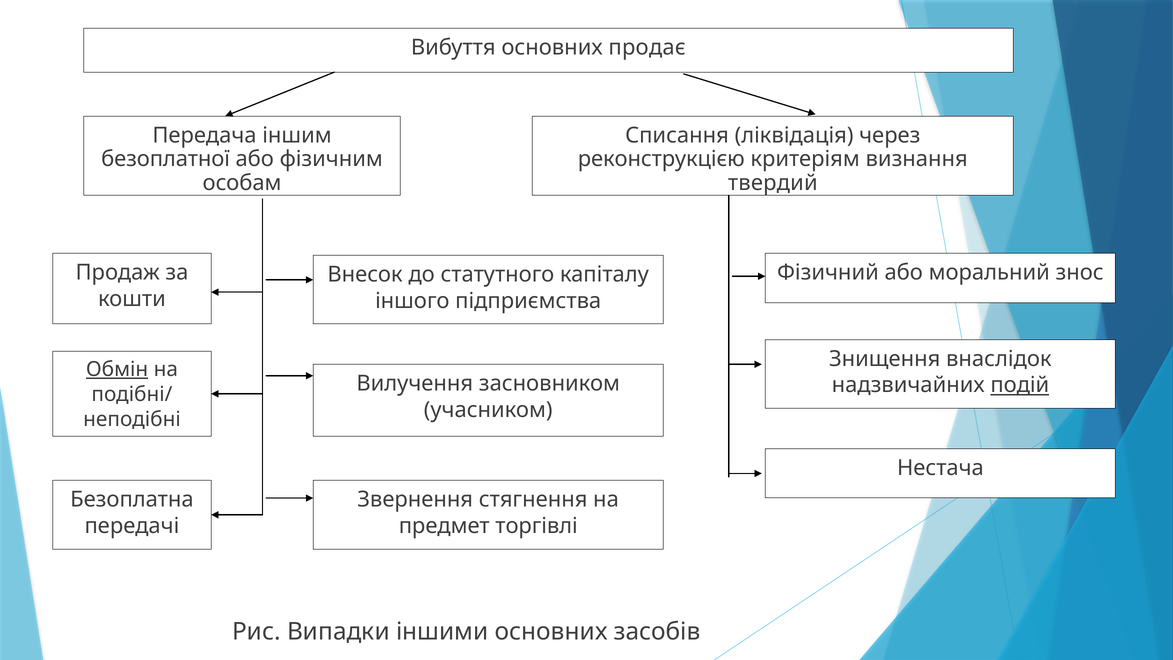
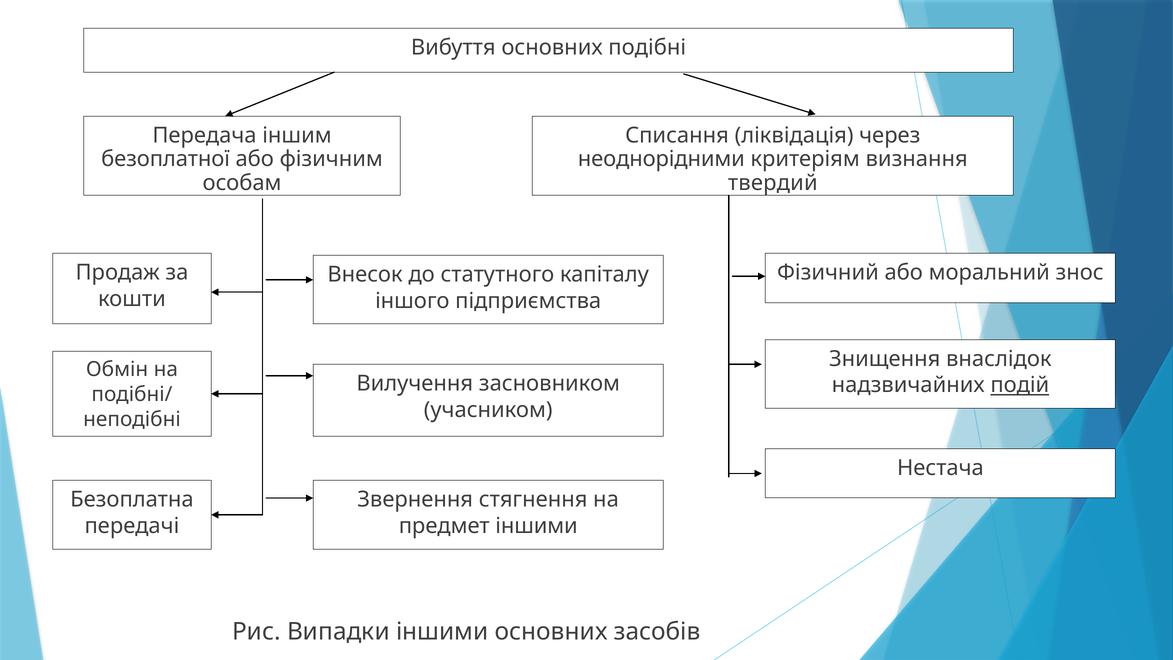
продає: продає -> подібні (647, 47)
реконструкцією: реконструкцією -> неоднорідними (661, 159)
Обмін underline: present -> none (117, 369)
предмет торгівлі: торгівлі -> іншими (537, 526)
